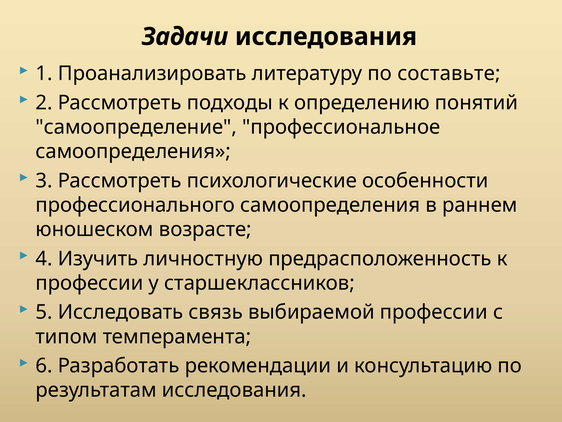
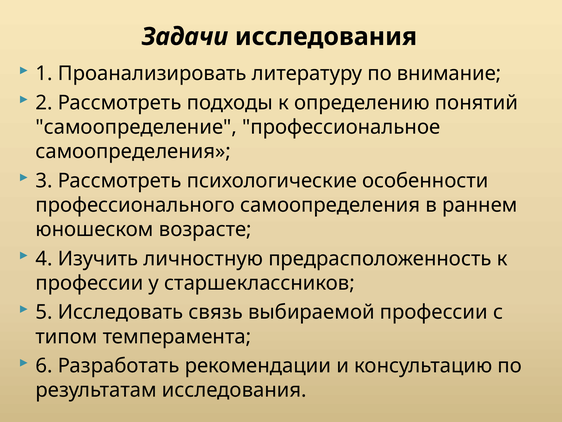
составьте: составьте -> внимание (449, 73)
